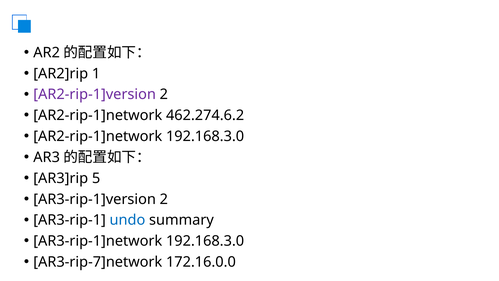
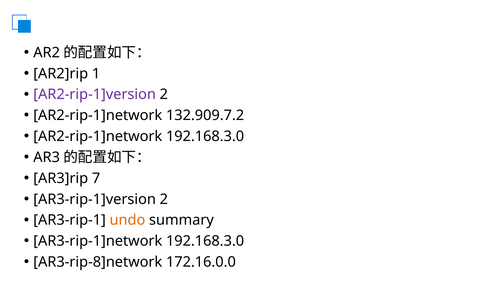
462.274.6.2: 462.274.6.2 -> 132.909.7.2 (205, 115)
5: 5 -> 7 (96, 178)
undo colour: blue -> orange (127, 220)
AR3-rip-7]network: AR3-rip-7]network -> AR3-rip-8]network (98, 262)
